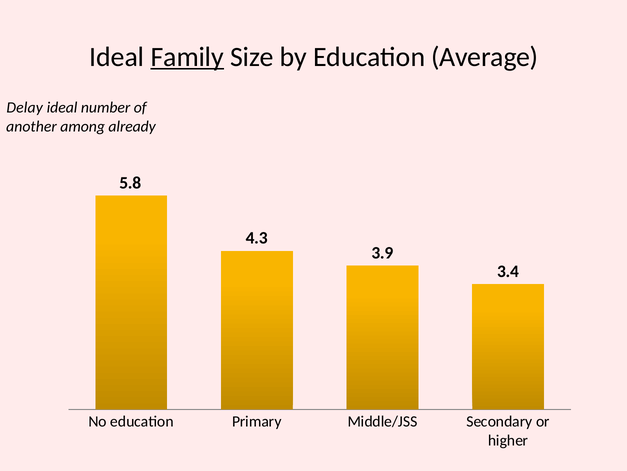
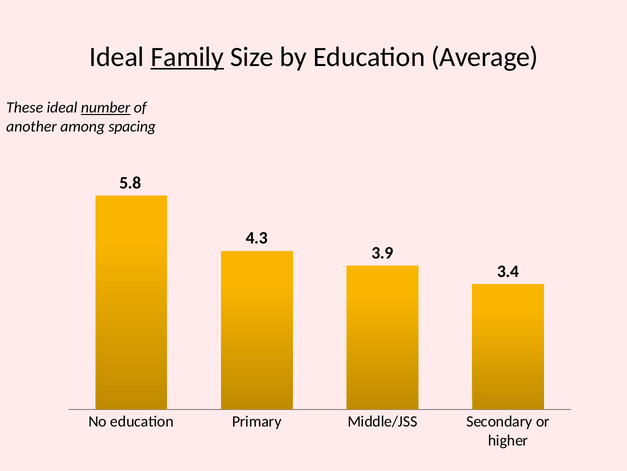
Delay: Delay -> These (25, 108)
number underline: none -> present (106, 108)
already: already -> spacing (132, 126)
